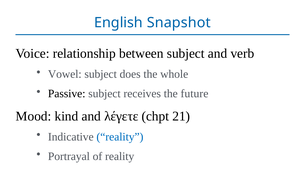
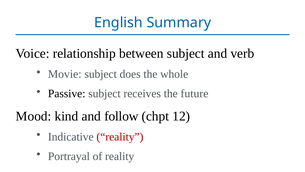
Snapshot: Snapshot -> Summary (179, 23)
Vowel: Vowel -> Movie (65, 74)
λέγετε: λέγετε -> follow (121, 116)
21: 21 -> 12 (181, 116)
reality colour: blue -> red (120, 136)
